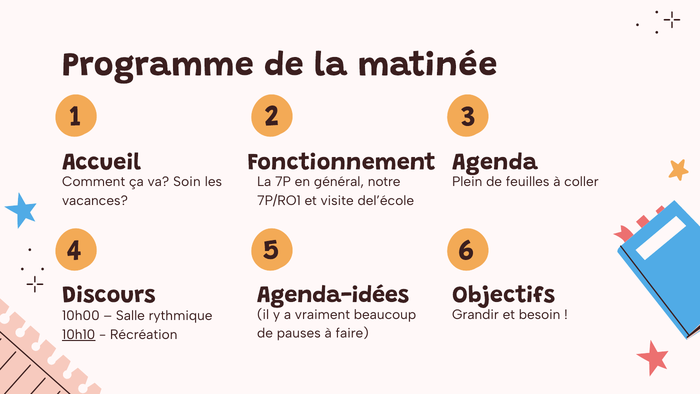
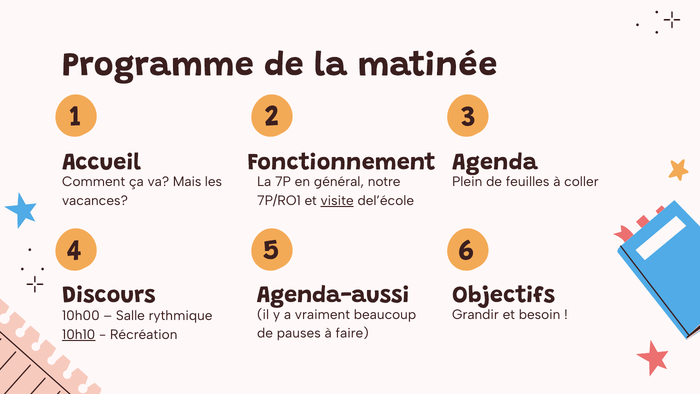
Soin: Soin -> Mais (187, 182)
visite underline: none -> present (337, 201)
Agenda-idées: Agenda-idées -> Agenda-aussi (333, 294)
